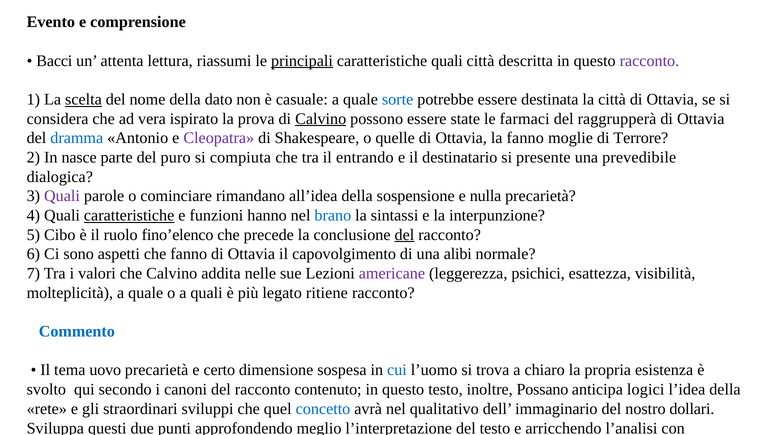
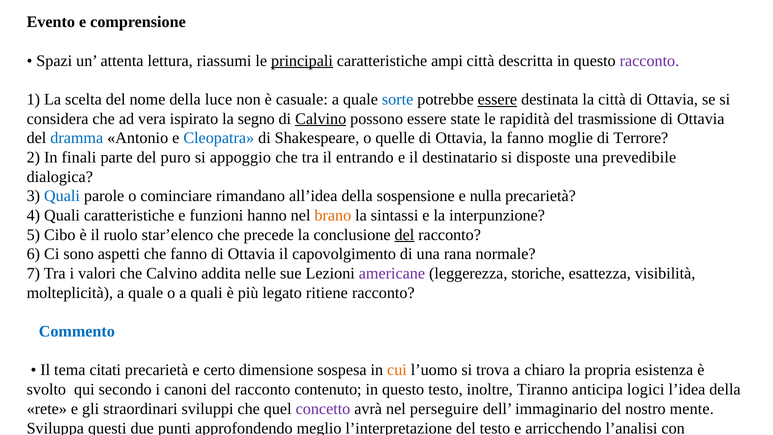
Bacci: Bacci -> Spazi (54, 61)
caratteristiche quali: quali -> ampi (447, 61)
scelta underline: present -> none (83, 99)
dato: dato -> luce (219, 99)
essere underline: none -> present (497, 99)
prova: prova -> segno (256, 119)
farmaci: farmaci -> rapidità (525, 119)
raggrupperà: raggrupperà -> trasmissione (617, 119)
Cleopatra colour: purple -> blue (219, 138)
nasce: nasce -> finali (79, 157)
compiuta: compiuta -> appoggio (240, 157)
presente: presente -> disposte (543, 157)
Quali colour: purple -> blue (62, 196)
caratteristiche underline: present -> none (129, 215)
brano colour: blue -> orange (333, 215)
fino’elenco: fino’elenco -> star’elenco (177, 235)
alibi: alibi -> rana (458, 254)
psichici: psichici -> storiche (538, 273)
uovo: uovo -> citati (105, 370)
cui colour: blue -> orange (397, 370)
Possano: Possano -> Tiranno (542, 389)
concetto colour: blue -> purple (323, 409)
qualitativo: qualitativo -> perseguire (444, 409)
dollari: dollari -> mente (692, 409)
